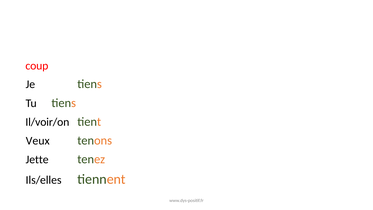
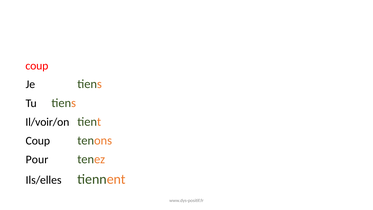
Veux: Veux -> Coup (38, 141)
Jette: Jette -> Pour (37, 159)
